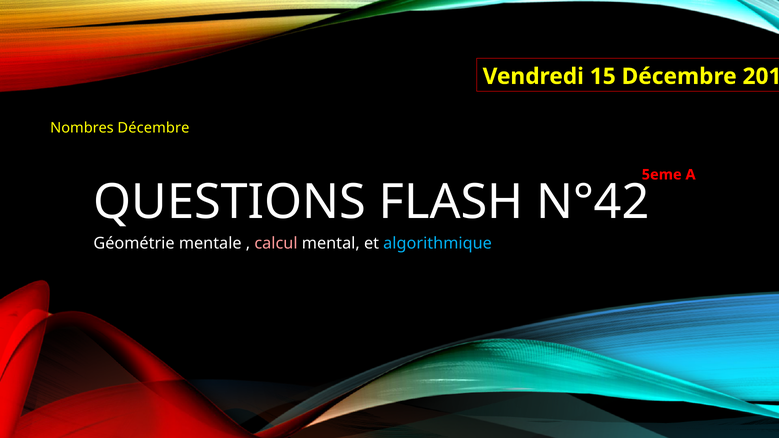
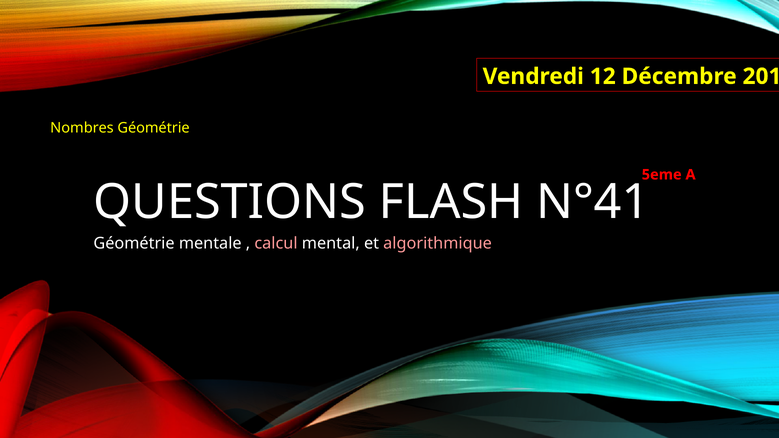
15: 15 -> 12 (603, 76)
Nombres Décembre: Décembre -> Géométrie (154, 128)
N°42: N°42 -> N°41 (593, 202)
algorithmique colour: light blue -> pink (438, 244)
